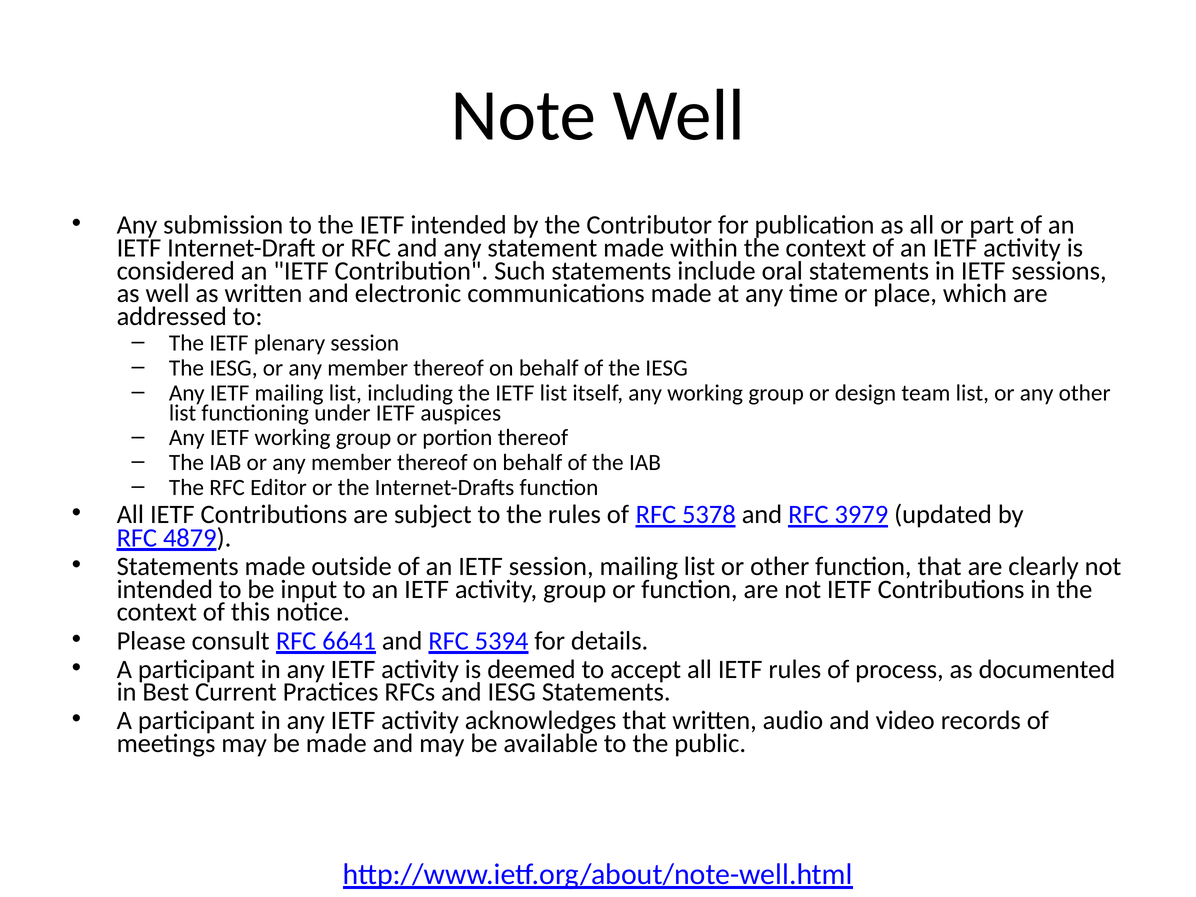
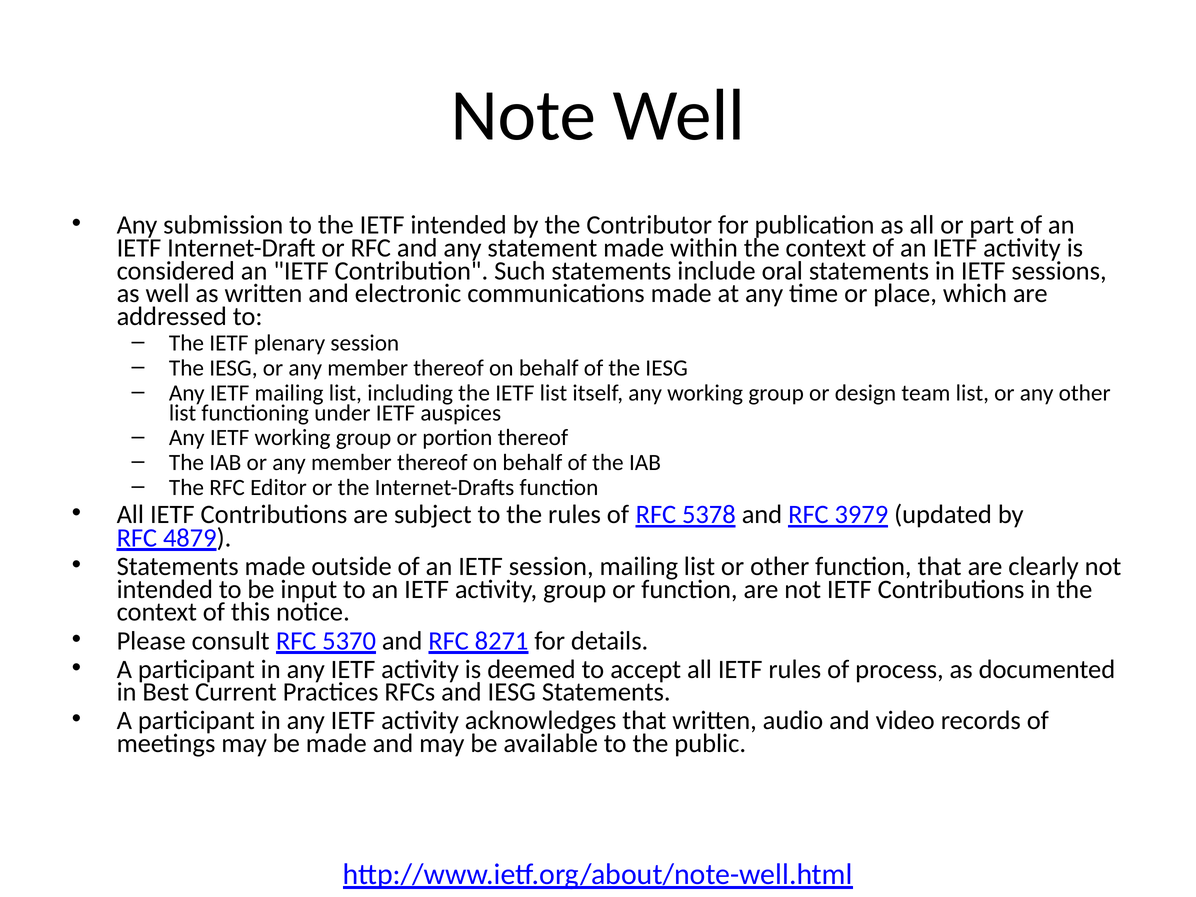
6641: 6641 -> 5370 (349, 641)
5394: 5394 -> 8271 (502, 641)
